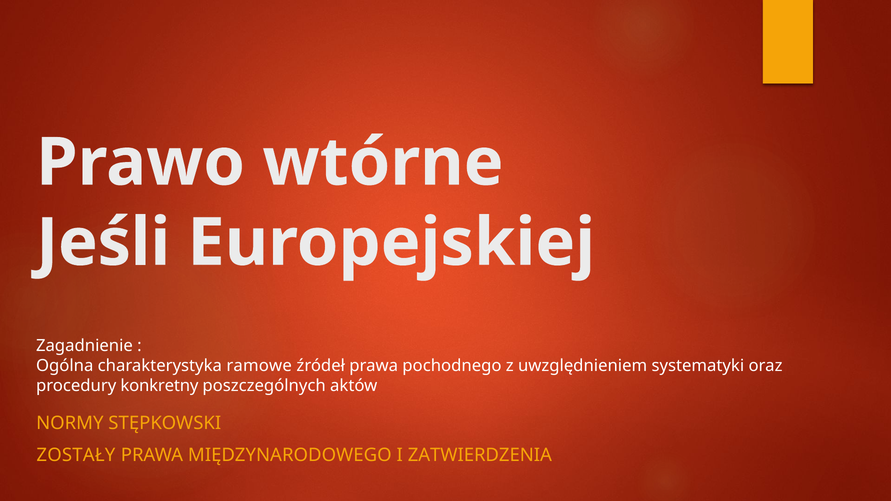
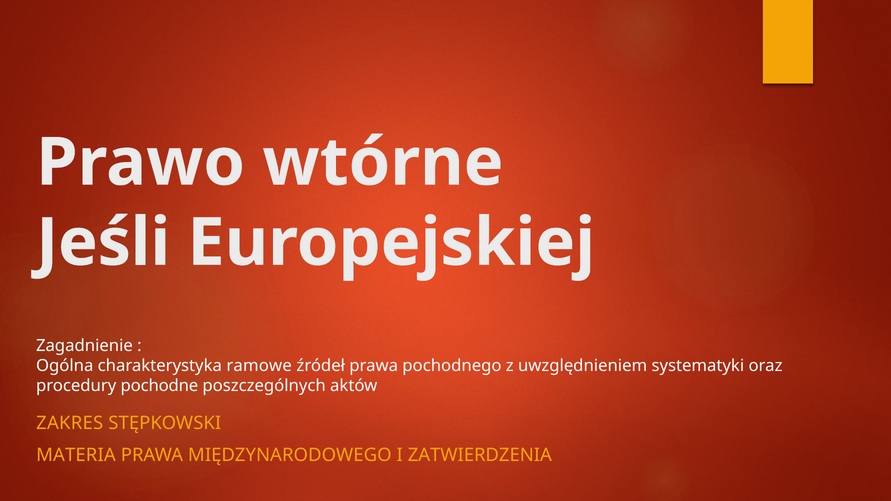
konkretny: konkretny -> pochodne (159, 386)
NORMY: NORMY -> ZAKRES (70, 423)
ZOSTAŁY: ZOSTAŁY -> MATERIA (76, 455)
